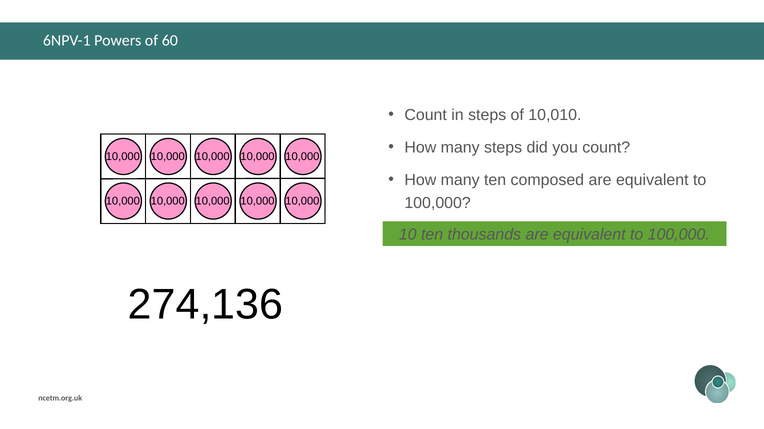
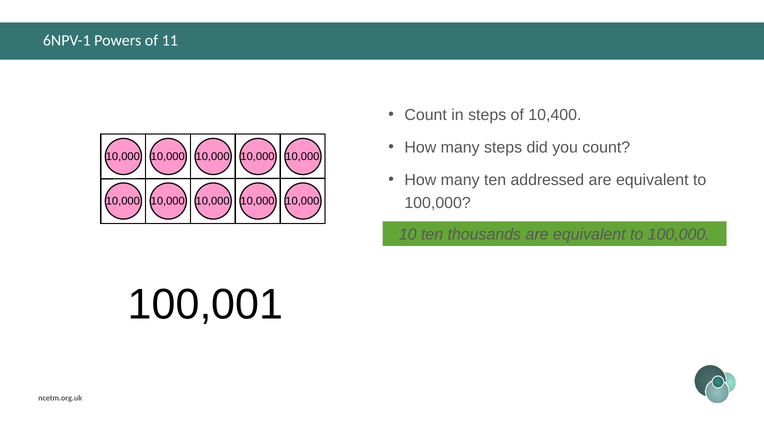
60: 60 -> 11 (170, 40)
10,010: 10,010 -> 10,400 (555, 115)
composed: composed -> addressed (547, 180)
274,136: 274,136 -> 100,001 (205, 305)
